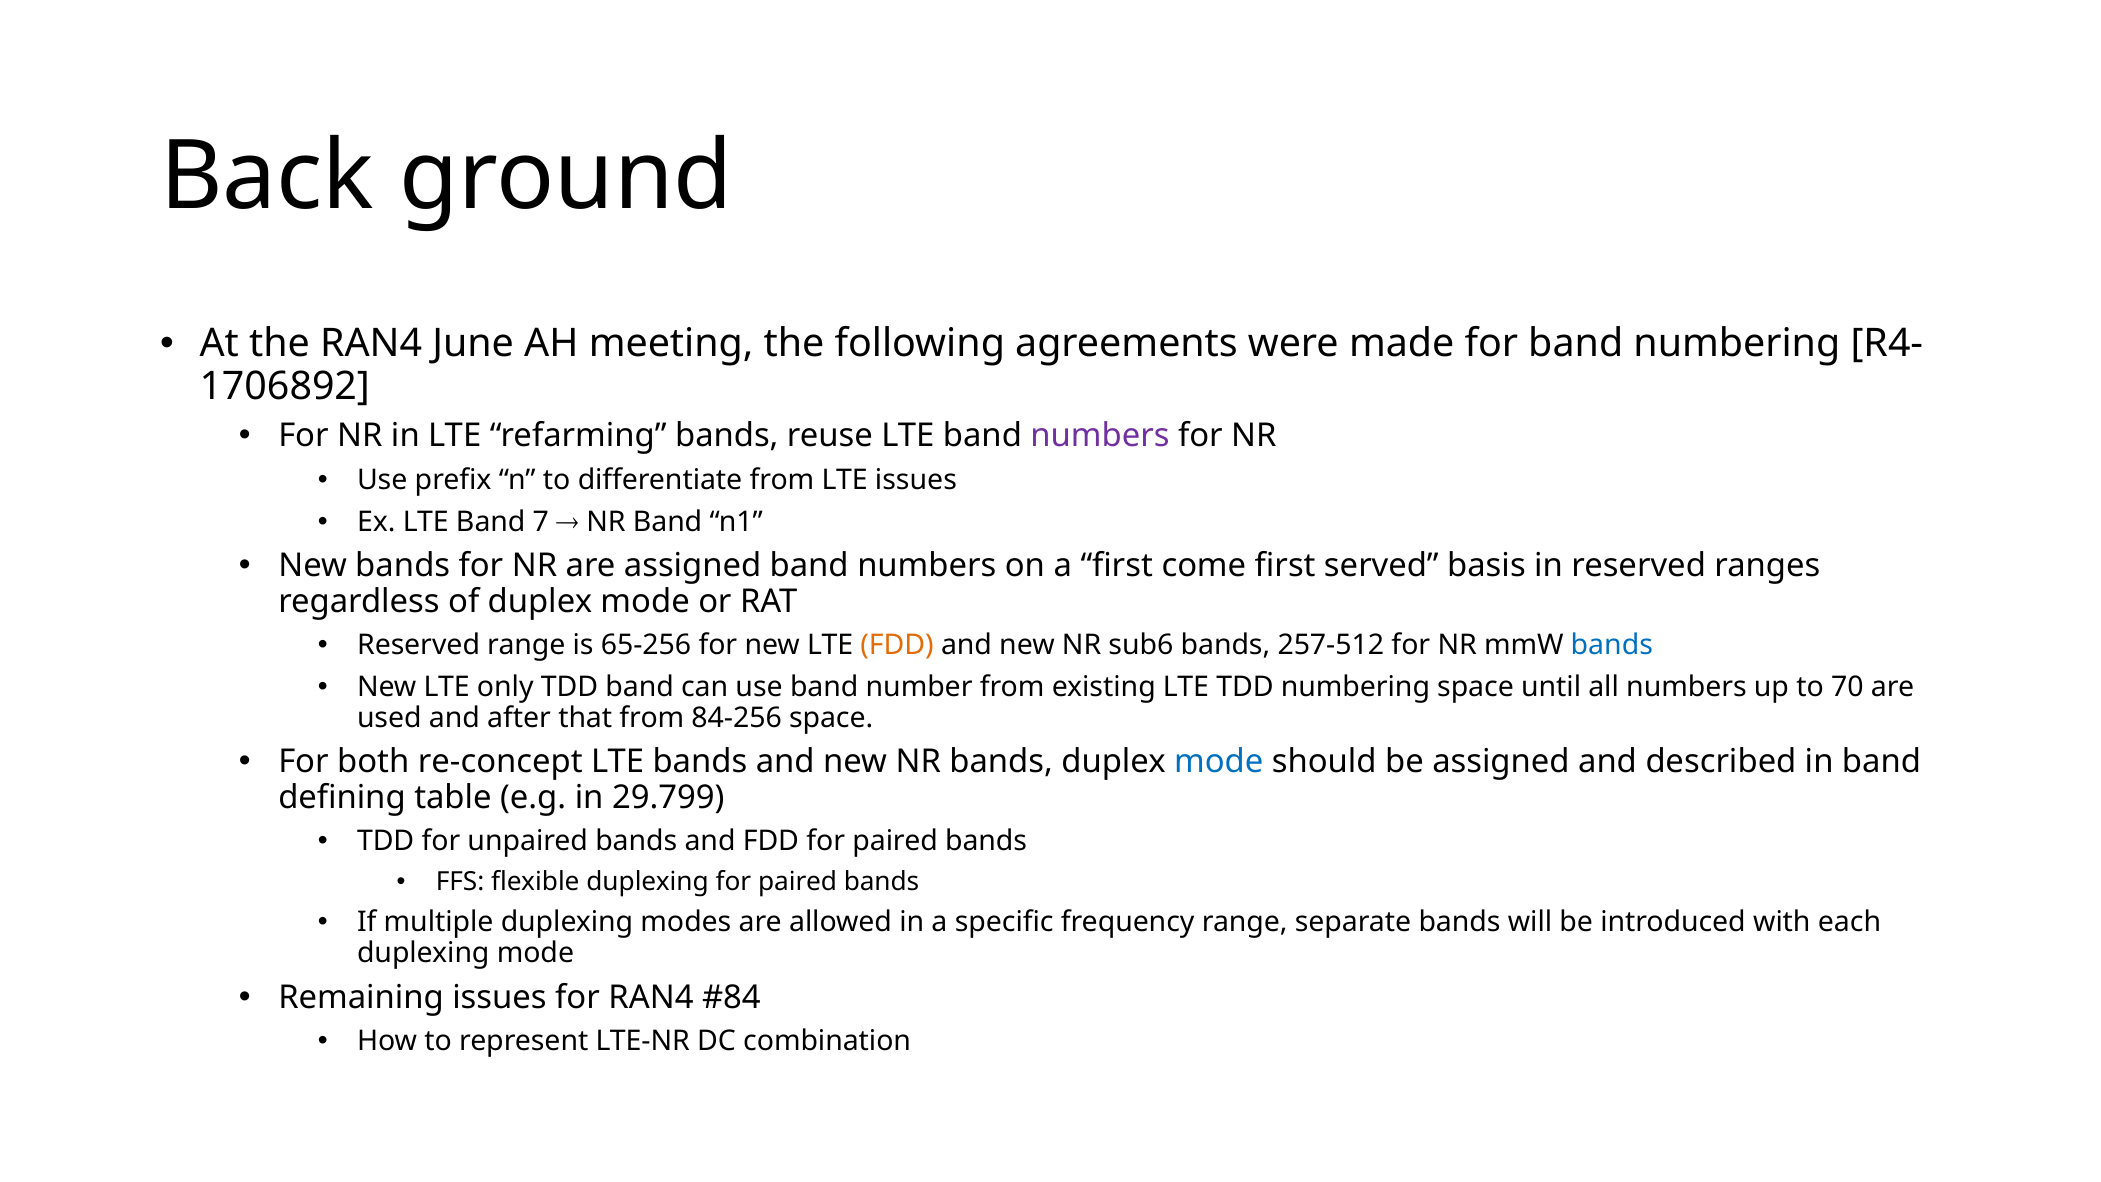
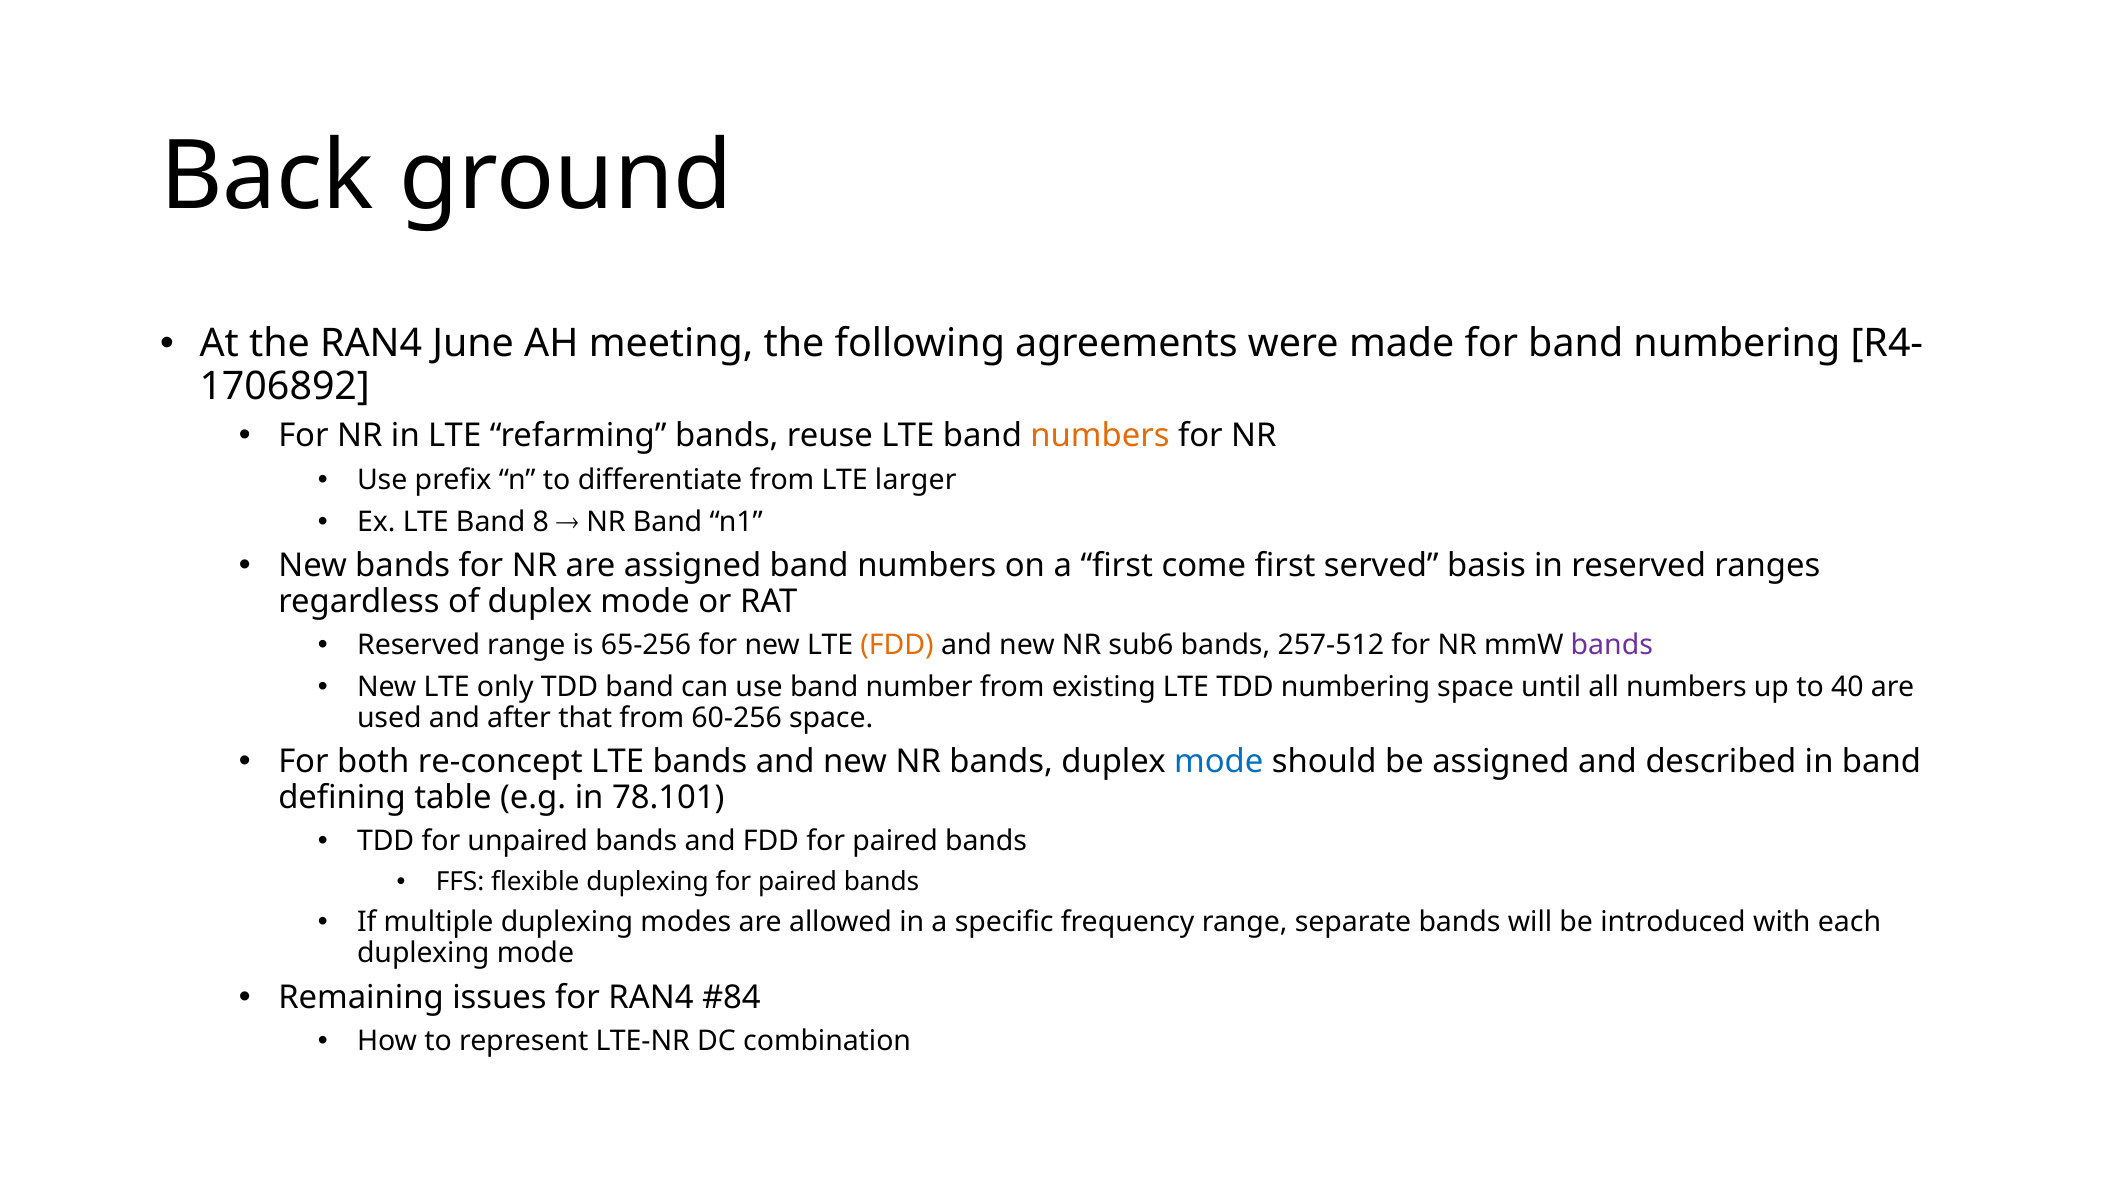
numbers colour: purple -> orange (1100, 436)
LTE issues: issues -> larger (916, 480)
7: 7 -> 8 (541, 522)
bands colour: blue -> purple (1612, 645)
70: 70 -> 40 (1847, 687)
84-256: 84-256 -> 60-256 (737, 718)
29.799: 29.799 -> 78.101 (668, 797)
